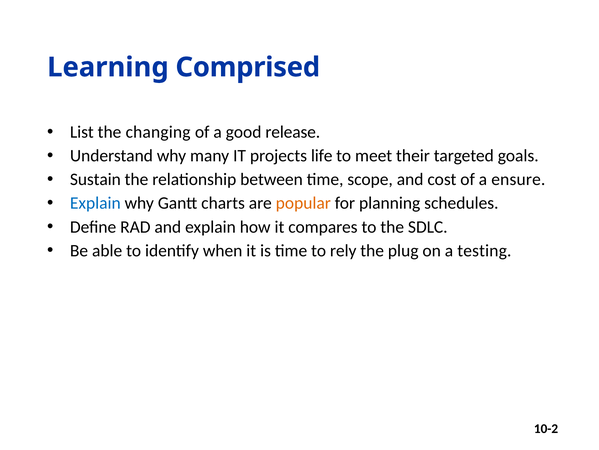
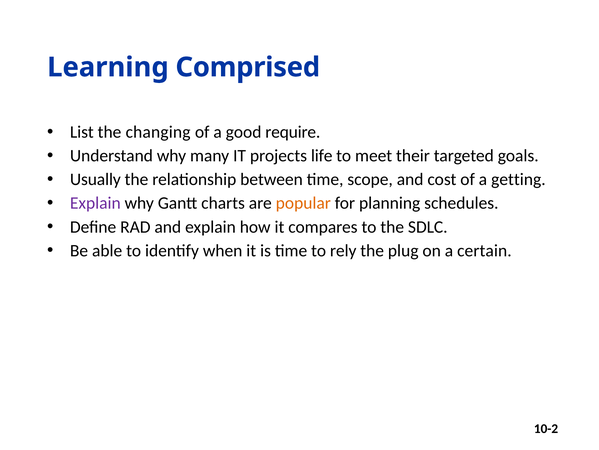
release: release -> require (293, 132)
Sustain: Sustain -> Usually (95, 179)
ensure: ensure -> getting (518, 179)
Explain colour: blue -> purple (95, 203)
testing: testing -> certain (484, 250)
